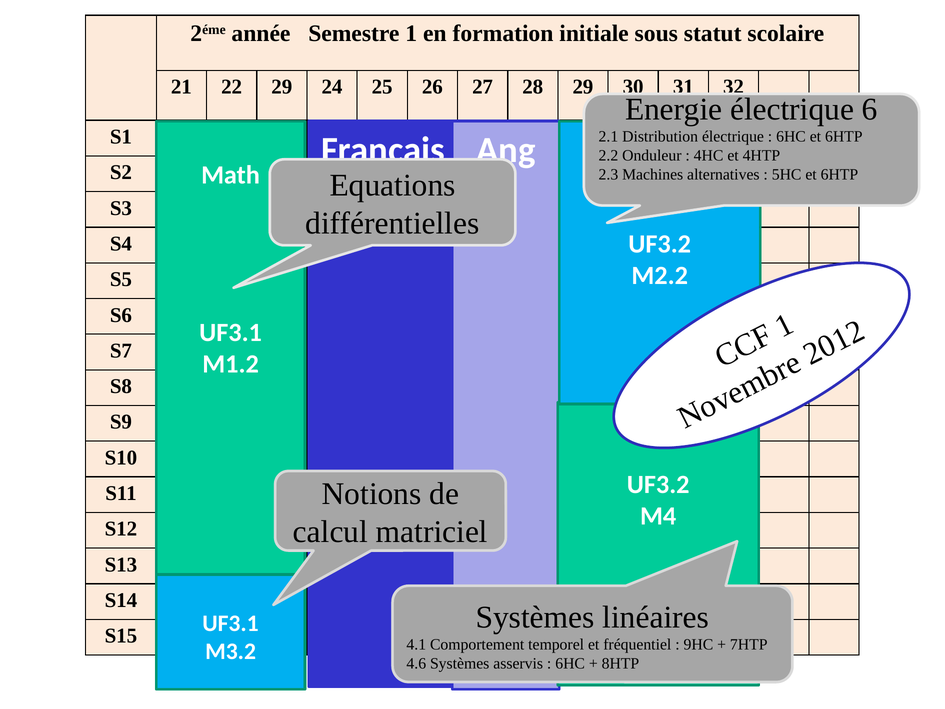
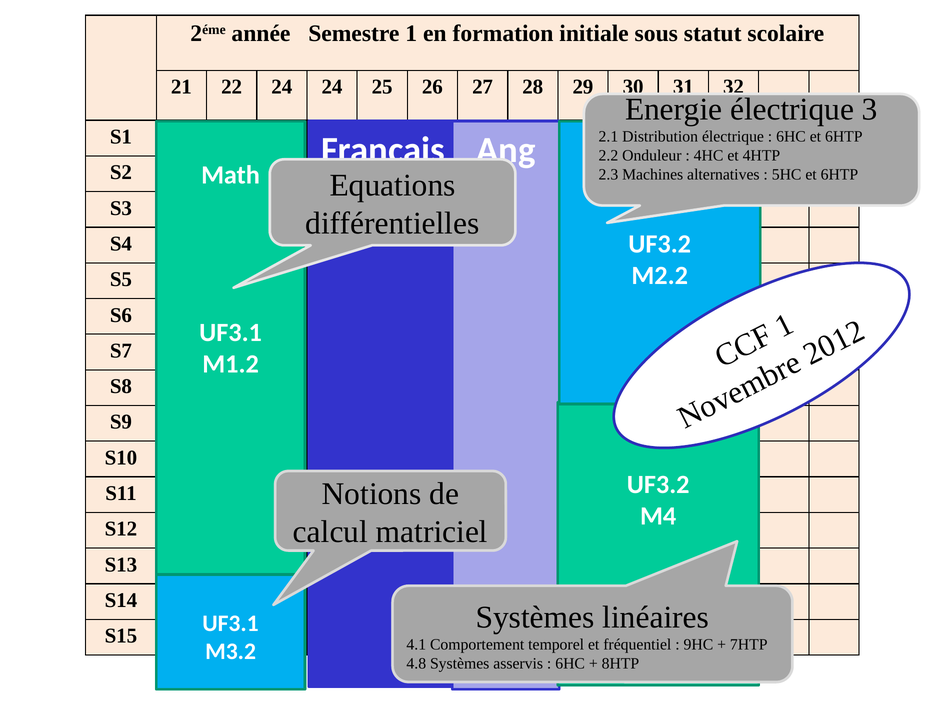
22 29: 29 -> 24 (282, 87)
6: 6 -> 3 (870, 109)
4.6: 4.6 -> 4.8 (416, 663)
